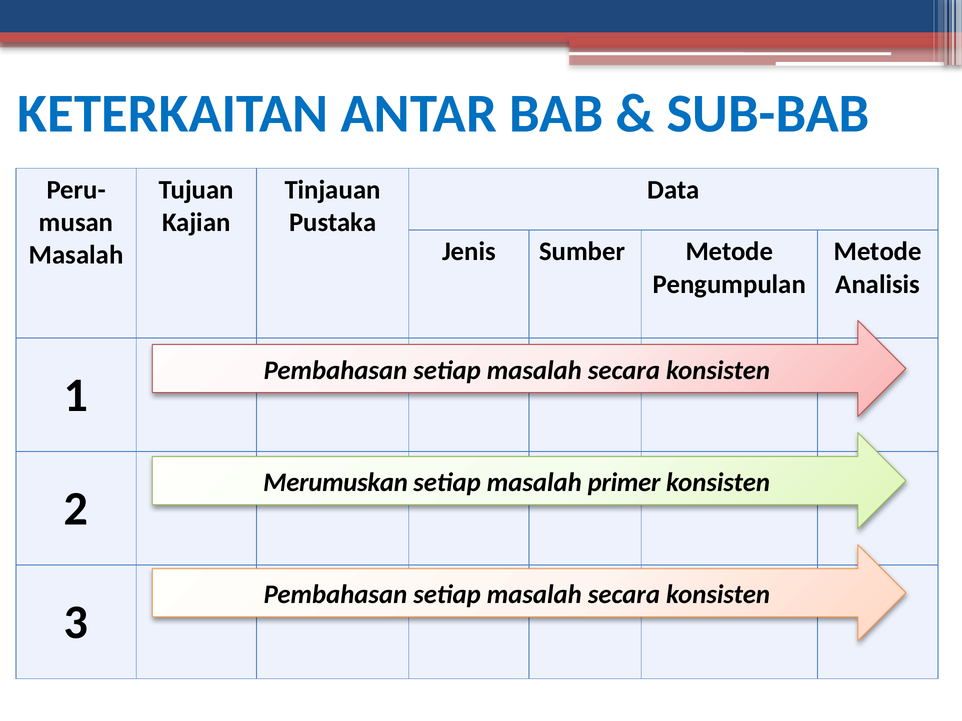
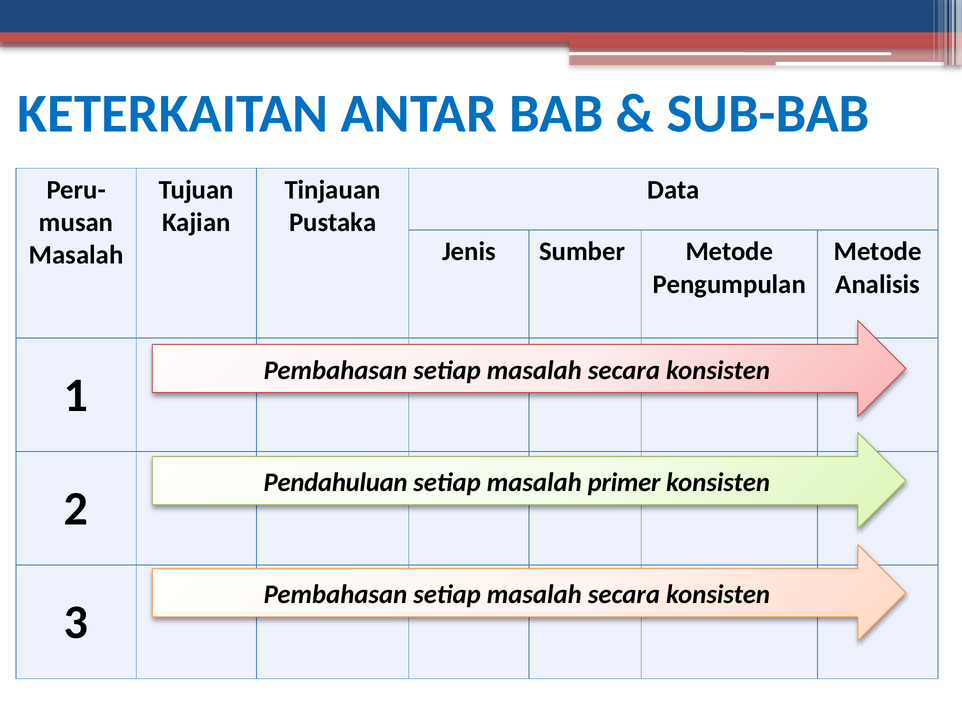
Merumuskan: Merumuskan -> Pendahuluan (336, 483)
